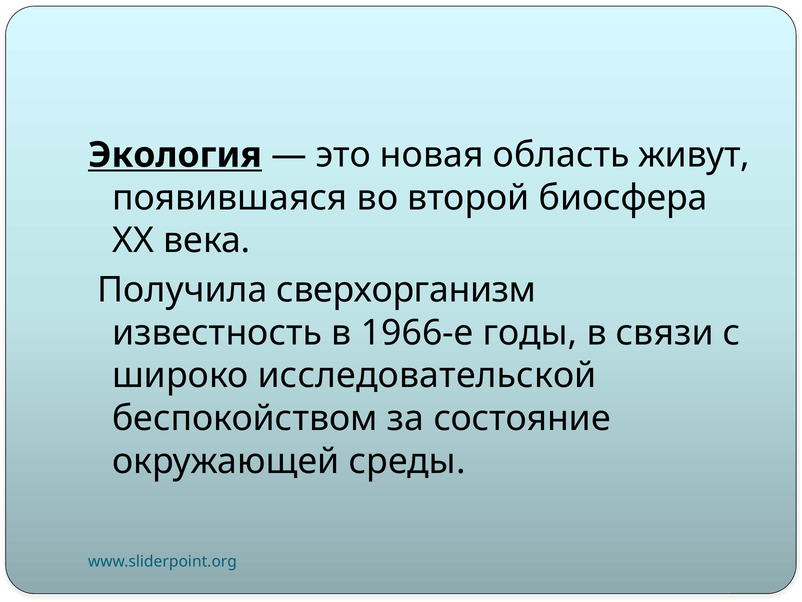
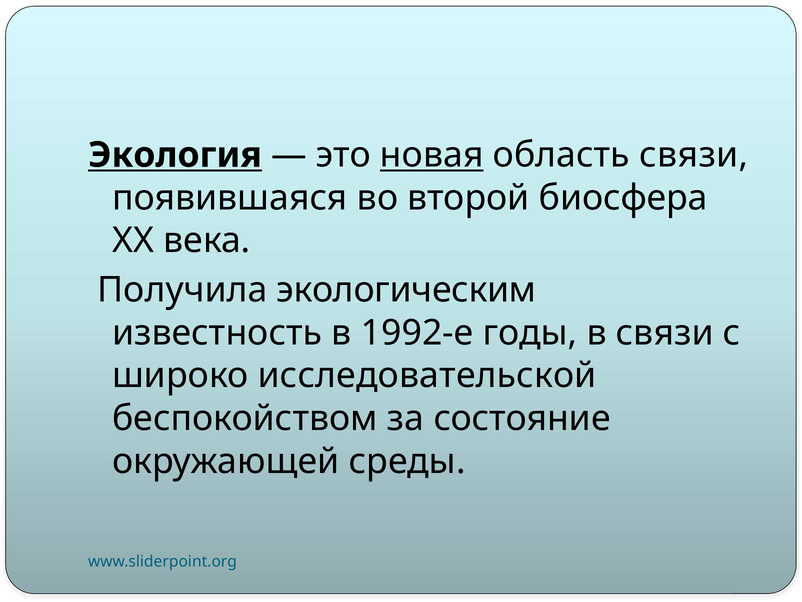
новая underline: none -> present (432, 155)
область живут: живут -> связи (694, 155)
сверхорганизм: сверхорганизм -> экологическим (406, 290)
1966-е: 1966-е -> 1992-е (417, 333)
